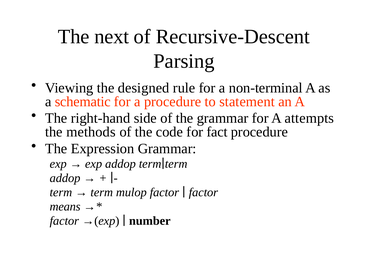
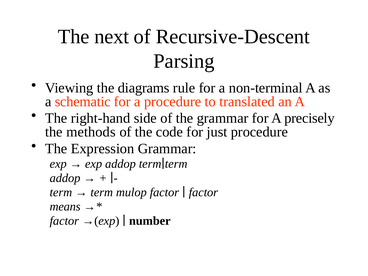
designed: designed -> diagrams (144, 88)
statement: statement -> translated (247, 102)
attempts: attempts -> precisely (309, 118)
fact: fact -> just (217, 132)
